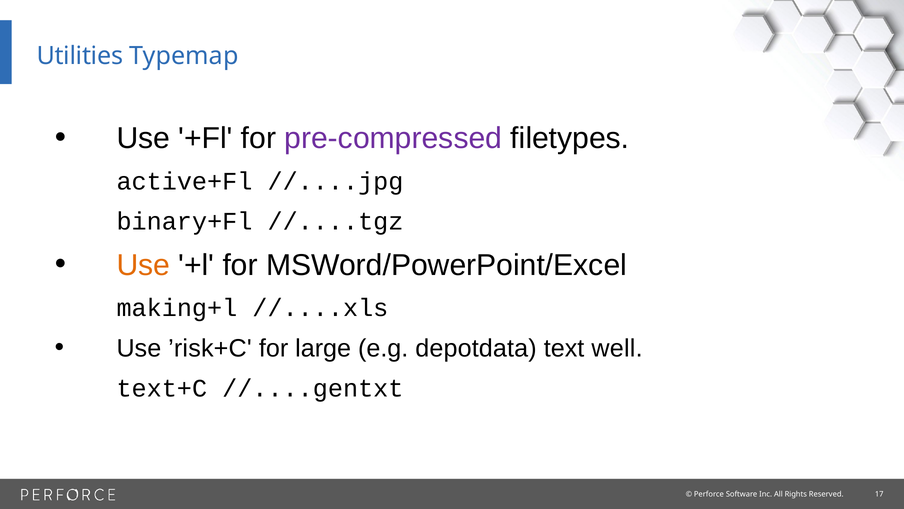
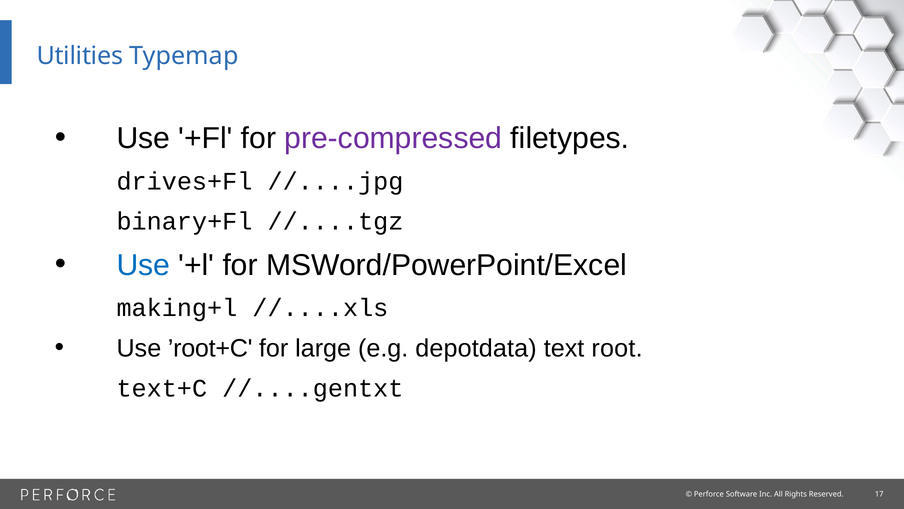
active+Fl: active+Fl -> drives+Fl (184, 181)
Use colour: orange -> blue (143, 265)
’risk+C: ’risk+C -> ’root+C (210, 348)
well: well -> root (617, 348)
